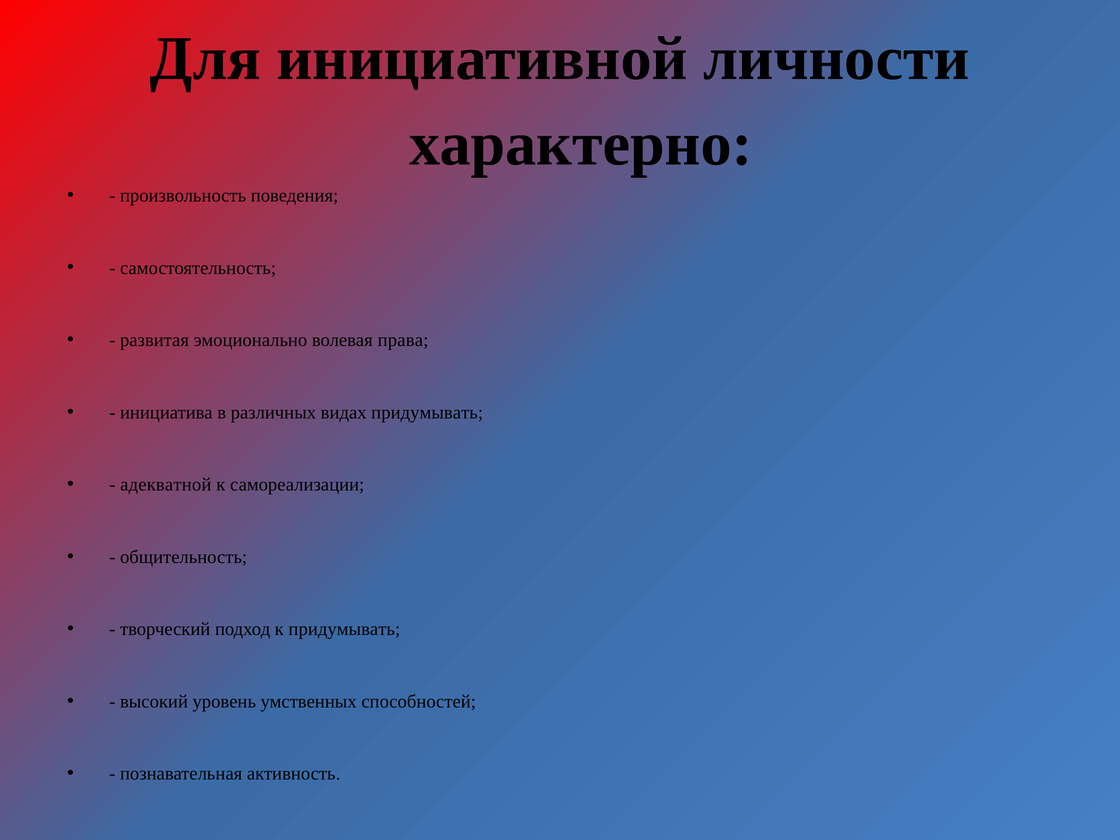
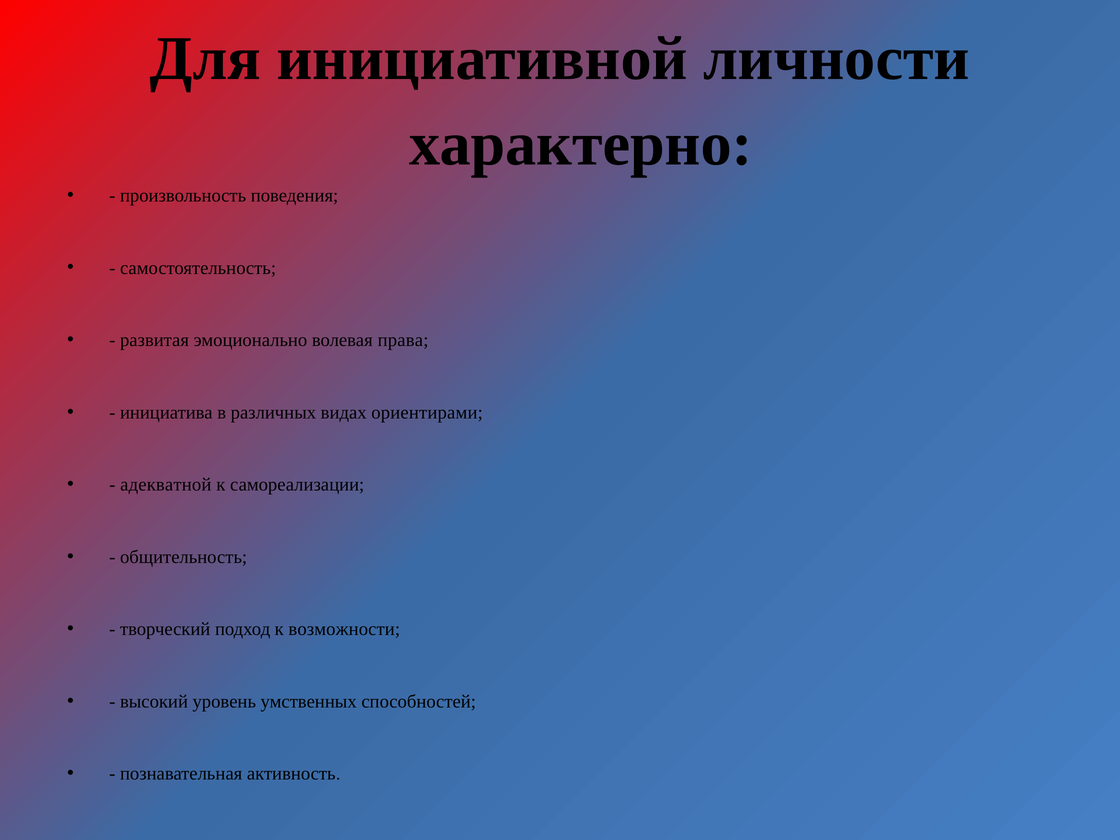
видах придумывать: придумывать -> ориентирами (427, 412)
к придумывать: придумывать -> возможности (344, 629)
